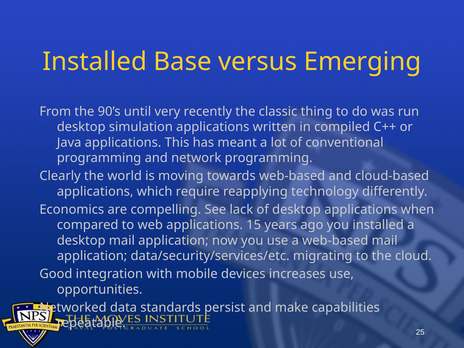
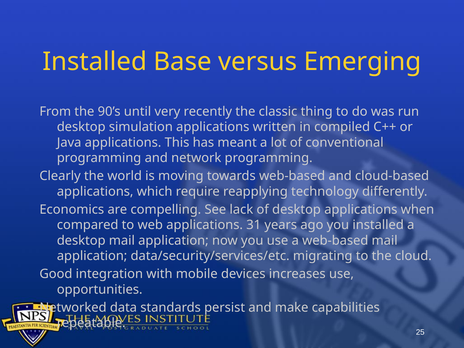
15: 15 -> 31 (254, 225)
